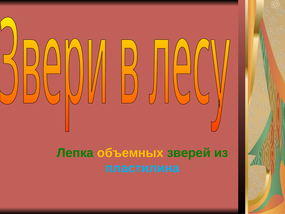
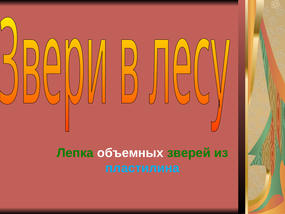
объемных colour: yellow -> white (130, 153)
